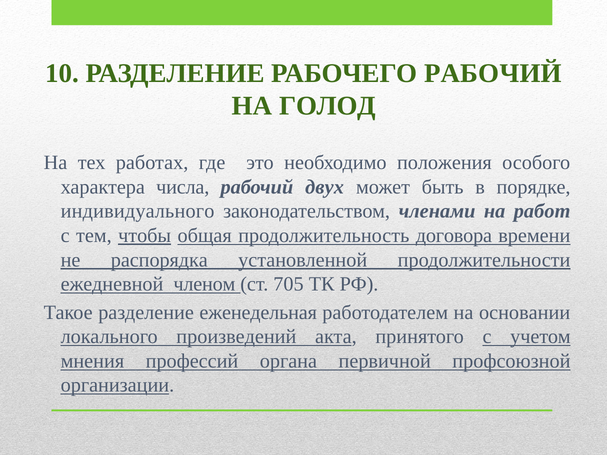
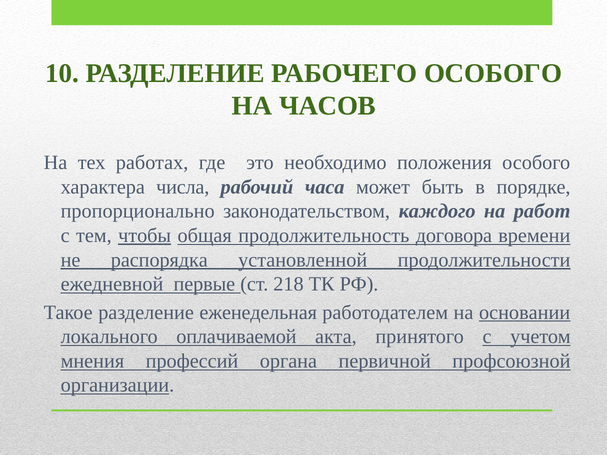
РАБОЧЕГО РАБОЧИЙ: РАБОЧИЙ -> ОСОБОГО (493, 73)
ГОЛОД: ГОЛОД -> ЧАСОВ (328, 106)
двух: двух -> часа (325, 187)
индивидуального: индивидуального -> пропорционально (138, 211)
членами: членами -> каждого (437, 211)
членом: членом -> первые (204, 284)
705: 705 -> 218 (289, 284)
основании underline: none -> present (525, 313)
произведений: произведений -> оплачиваемой (236, 337)
